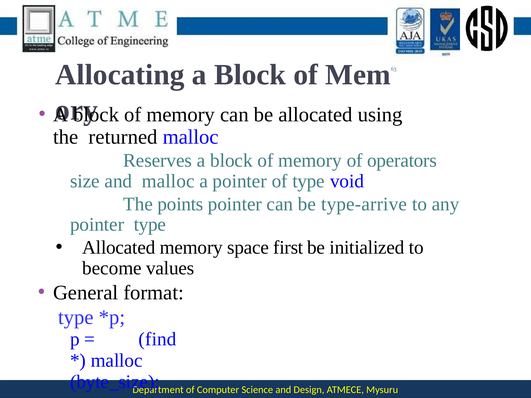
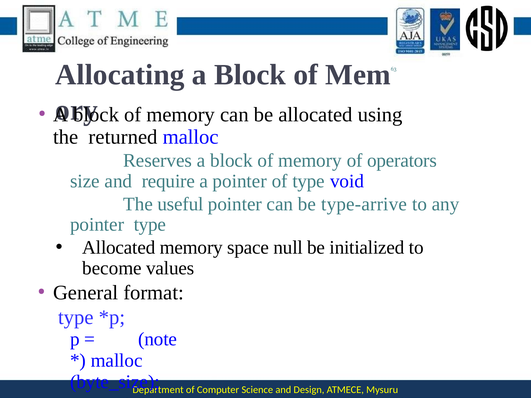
and malloc: malloc -> require (168, 181)
points: points -> useful (180, 204)
first: first -> null (288, 248)
find: find -> note (158, 340)
